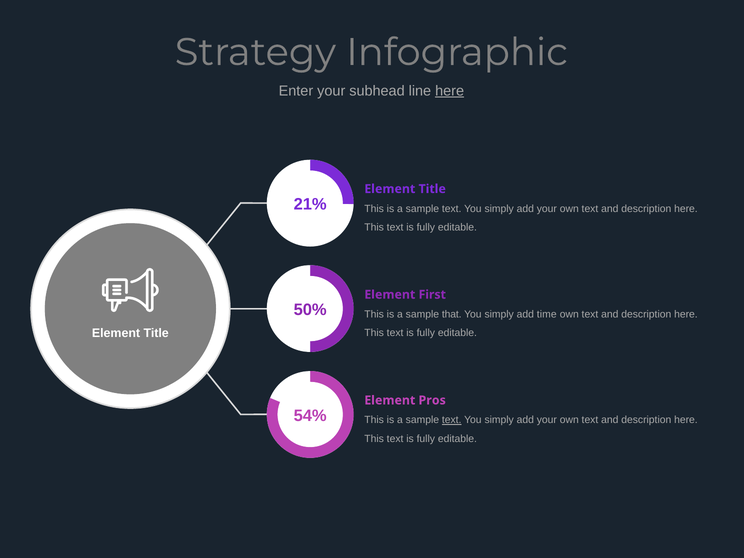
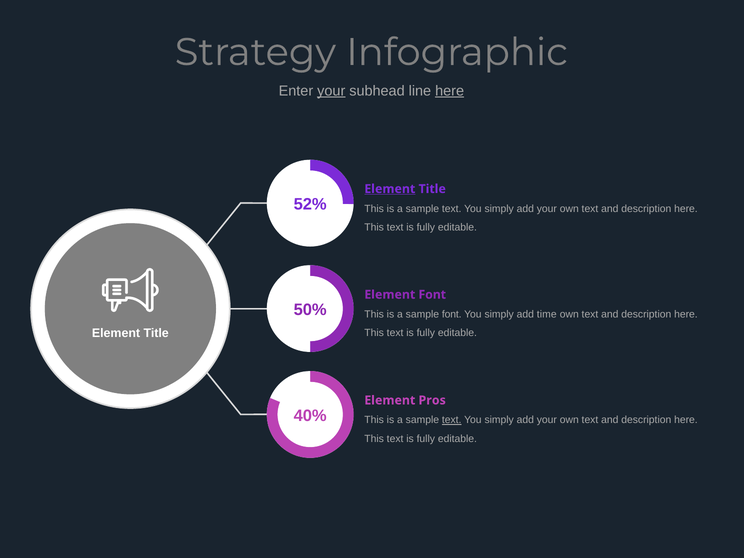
your underline: none -> present (331, 91)
Element underline: none -> present (390, 189)
21%: 21% -> 52% (310, 204)
Element First: First -> Font (432, 295)
sample that: that -> font (452, 314)
54%: 54% -> 40% (310, 416)
